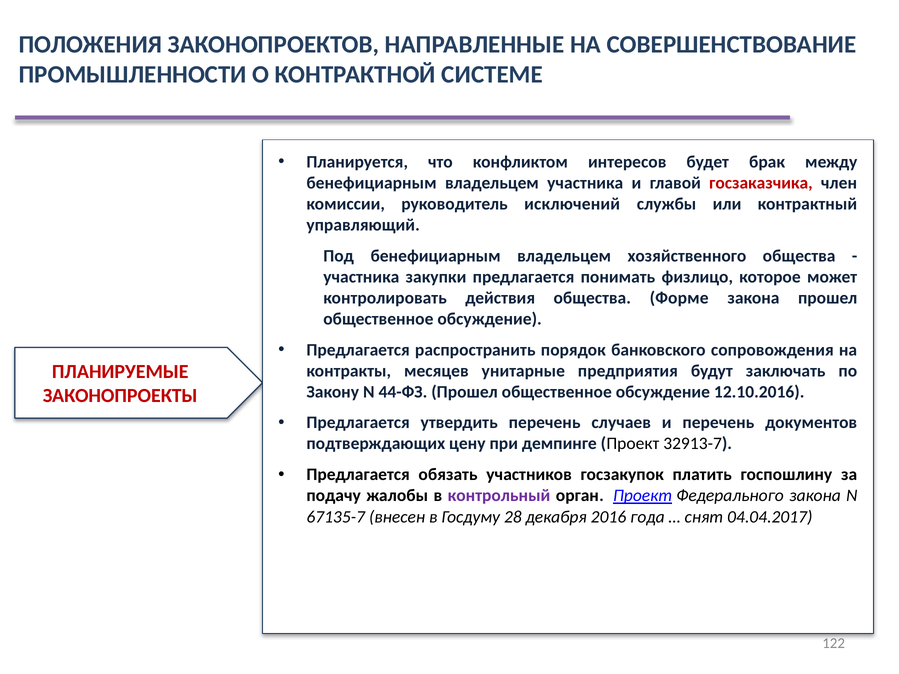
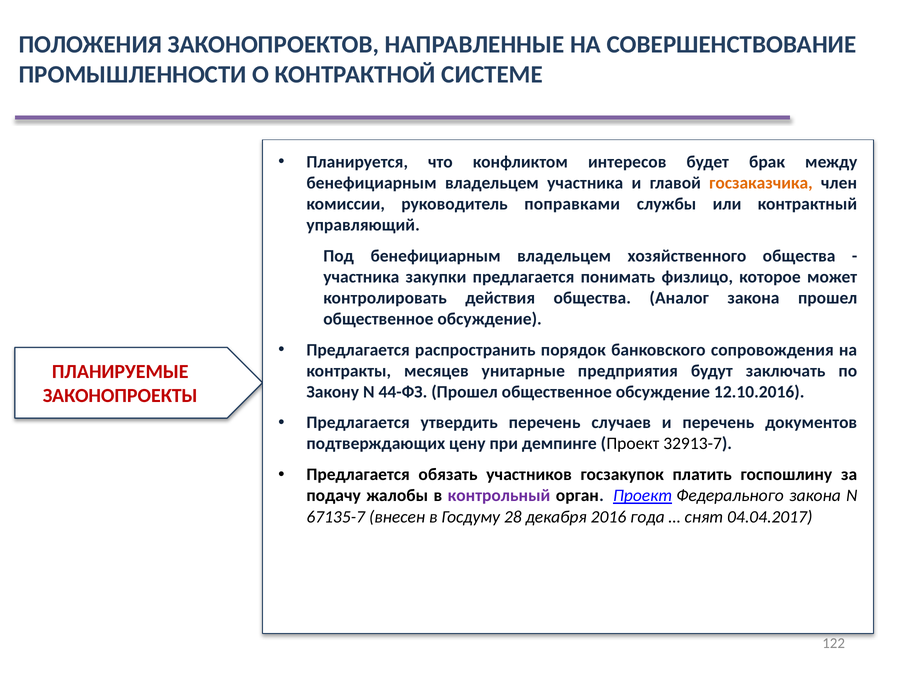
госзаказчика colour: red -> orange (761, 183)
исключений: исключений -> поправками (572, 204)
Форме: Форме -> Аналог (679, 298)
